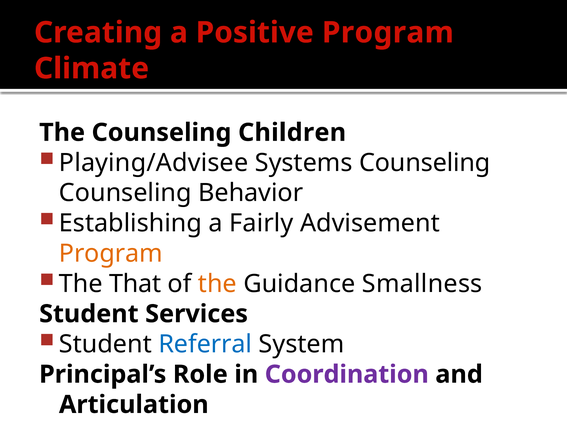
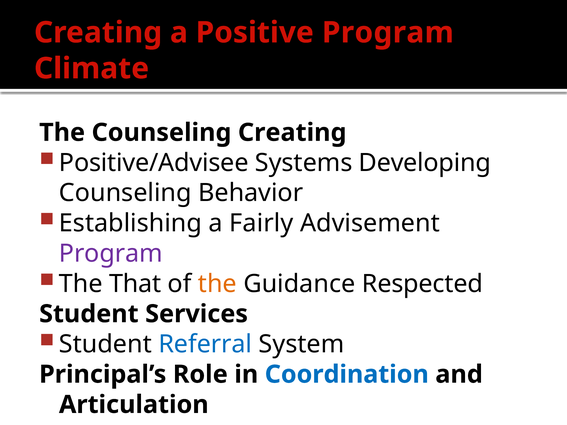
Counseling Children: Children -> Creating (292, 133)
Playing/Advisee: Playing/Advisee -> Positive/Advisee (154, 163)
Systems Counseling: Counseling -> Developing (425, 163)
Program colour: orange -> purple (111, 254)
Smallness: Smallness -> Respected (422, 284)
Coordination colour: purple -> blue (347, 375)
